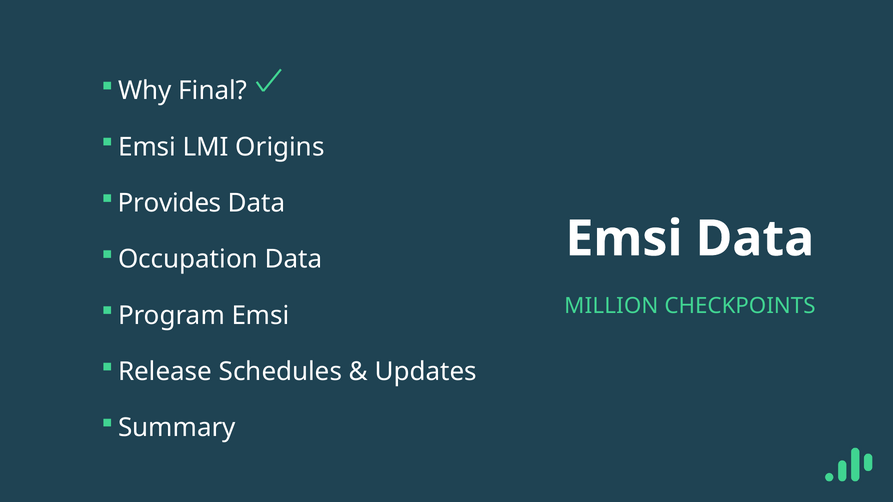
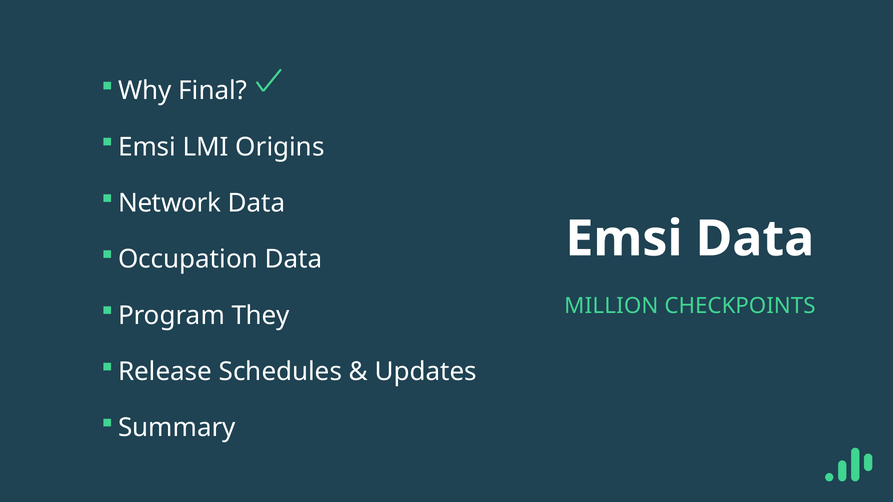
Provides: Provides -> Network (170, 203)
Program Emsi: Emsi -> They (260, 316)
